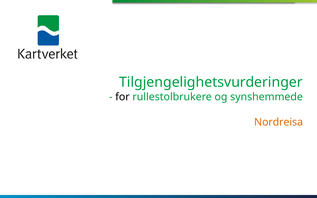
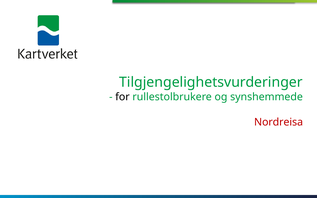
Nordreisa colour: orange -> red (279, 122)
